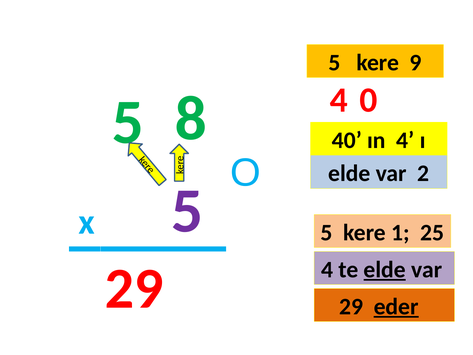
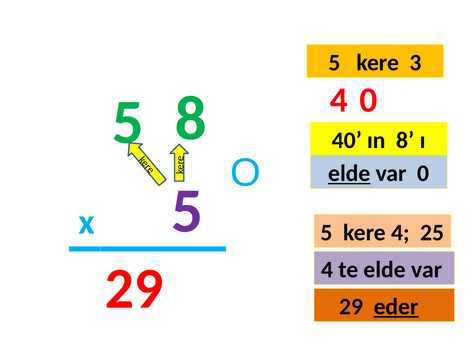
9: 9 -> 3 (416, 63)
ın 4: 4 -> 8 (405, 140)
elde underline: none -> present (349, 173)
var 2: 2 -> 0 (423, 173)
kere 1: 1 -> 4 (400, 233)
elde underline: present -> none (385, 269)
